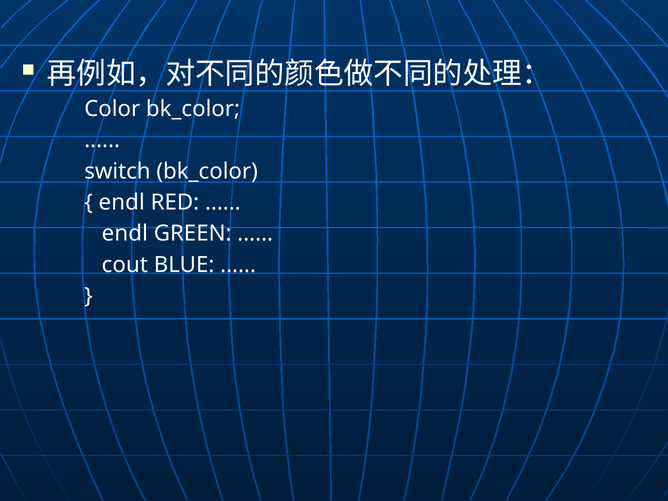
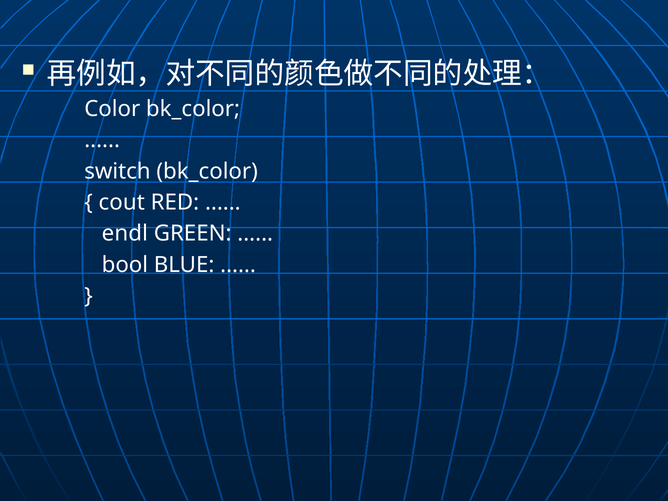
endl: endl -> cout (122, 202)
cout: cout -> bool (125, 265)
